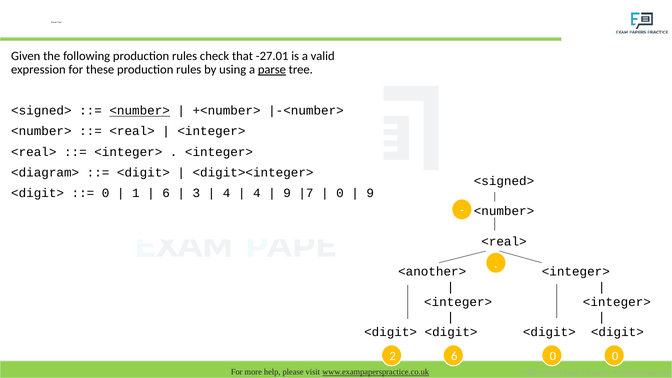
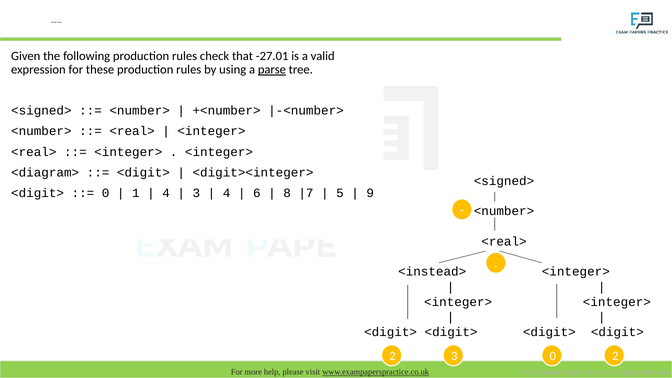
<number> underline: present -> none (140, 111)
6: 6 -> 4 (166, 193)
4: 4 -> 6 (257, 193)
9: 9 -> 8 (287, 193)
0: 0 -> 5 (340, 193)
<another>: <another> -> <instead> (432, 272)
2 6: 6 -> 3 (454, 356)
0 0: 0 -> 2 (615, 356)
